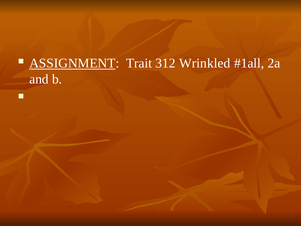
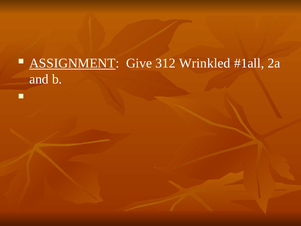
Trait: Trait -> Give (139, 63)
